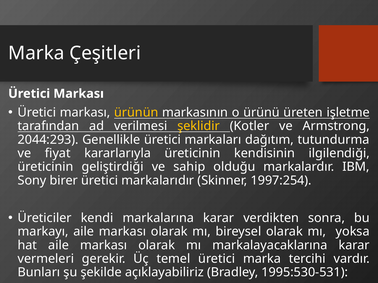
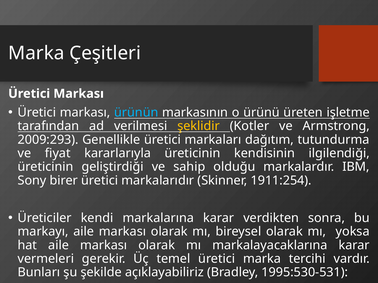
ürünün colour: yellow -> light blue (136, 113)
2044:293: 2044:293 -> 2009:293 (48, 140)
1997:254: 1997:254 -> 1911:254 (281, 181)
